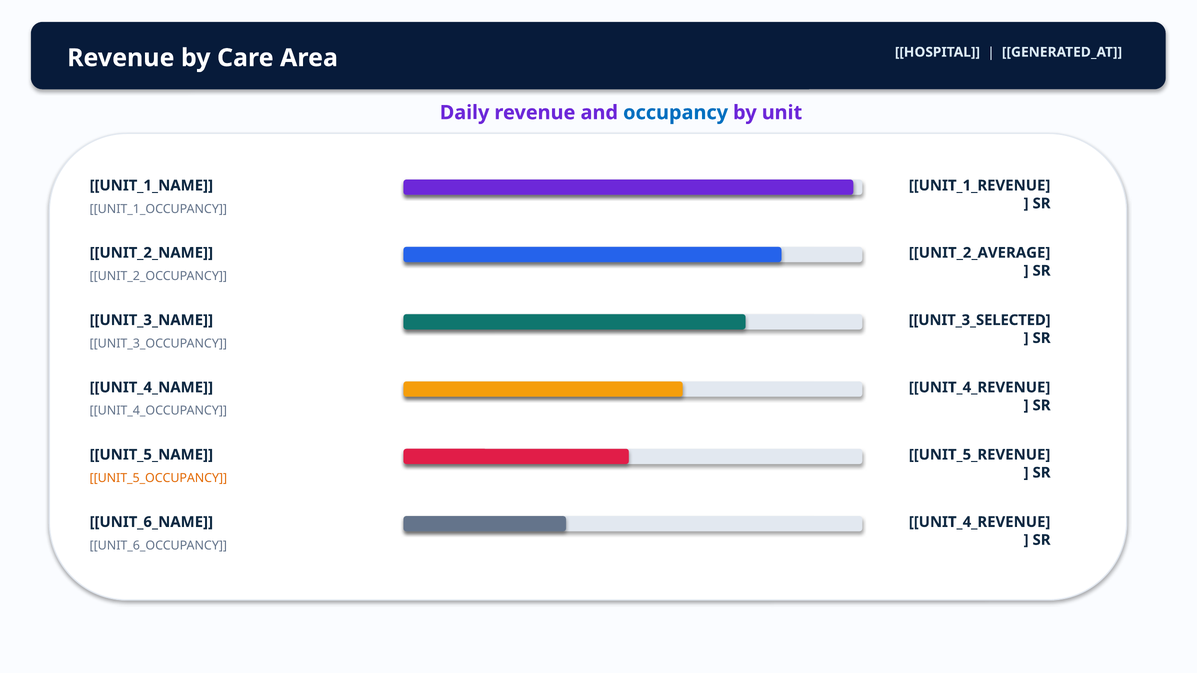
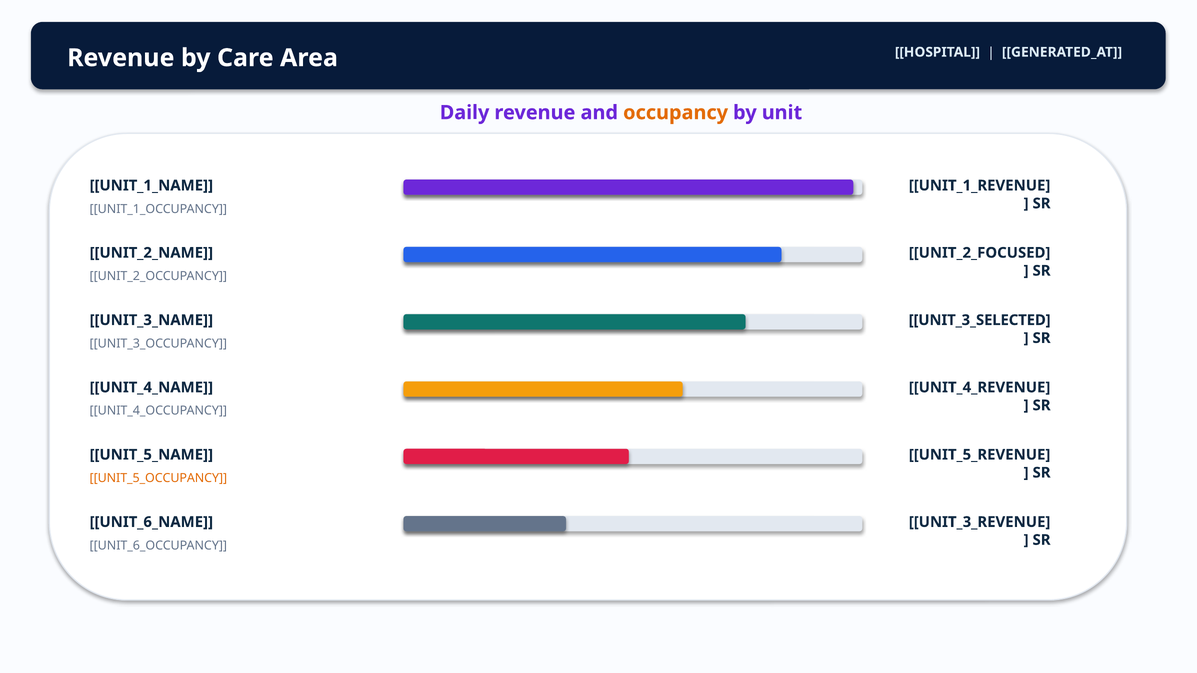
occupancy colour: blue -> orange (676, 113)
UNIT_2_AVERAGE: UNIT_2_AVERAGE -> UNIT_2_FOCUSED (980, 253)
UNIT_4_REVENUE: UNIT_4_REVENUE -> UNIT_3_REVENUE (980, 522)
